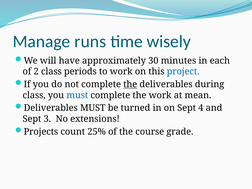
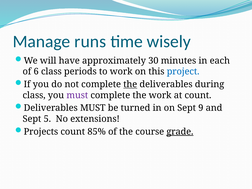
2: 2 -> 6 (36, 72)
must colour: blue -> purple (77, 95)
at mean: mean -> count (198, 95)
4: 4 -> 9 (201, 108)
3: 3 -> 5 (47, 119)
25%: 25% -> 85% (97, 132)
grade underline: none -> present (180, 132)
